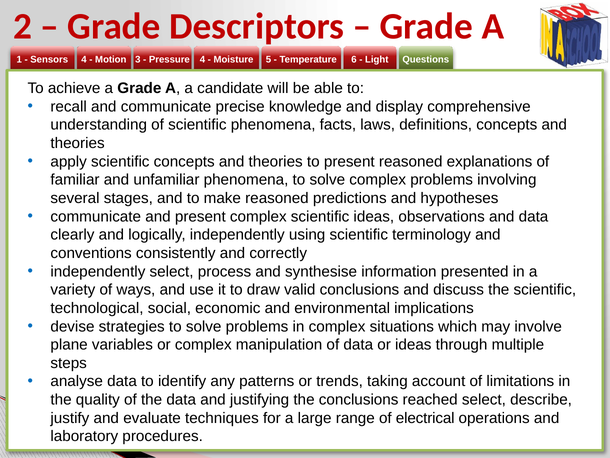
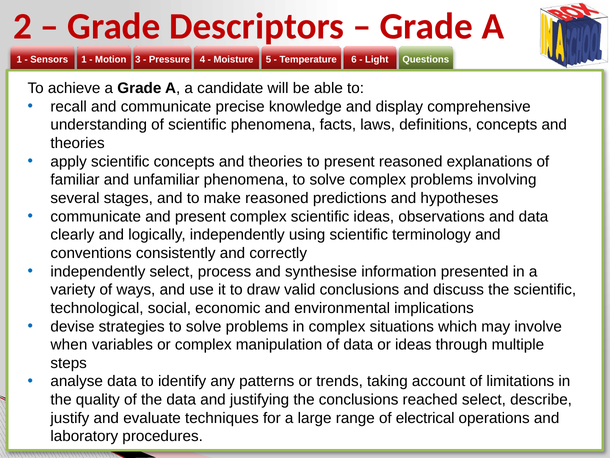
4: 4 -> 1 (84, 59)
plane: plane -> when (69, 344)
